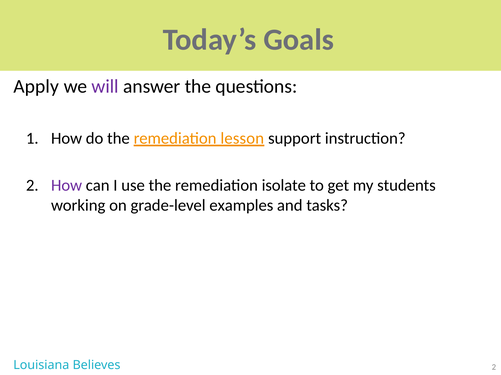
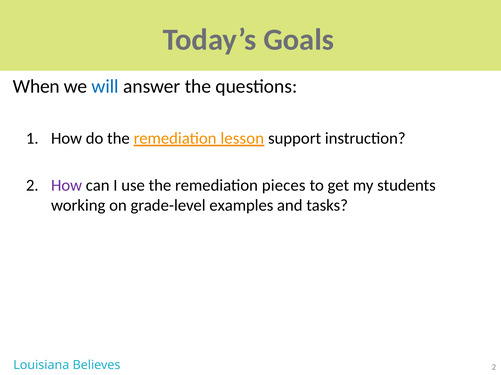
Apply: Apply -> When (36, 87)
will colour: purple -> blue (105, 87)
isolate: isolate -> pieces (284, 186)
